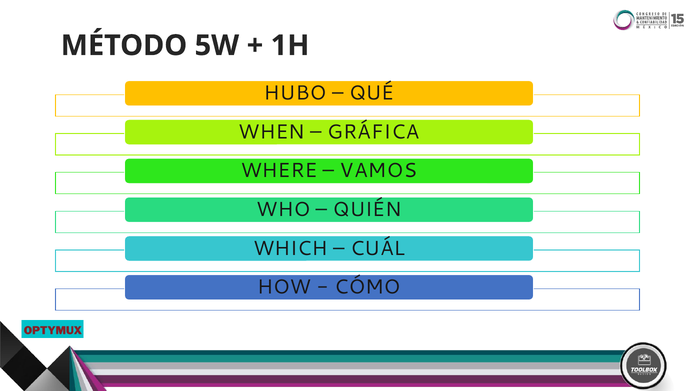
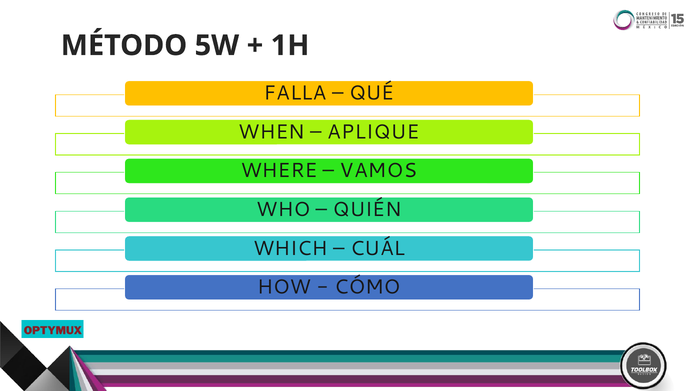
HUBO: HUBO -> FALLA (295, 93)
GRÁFICA: GRÁFICA -> APLIQUE (373, 132)
